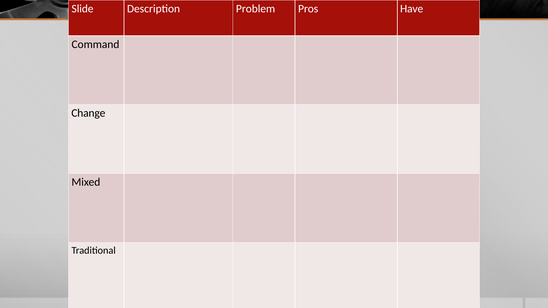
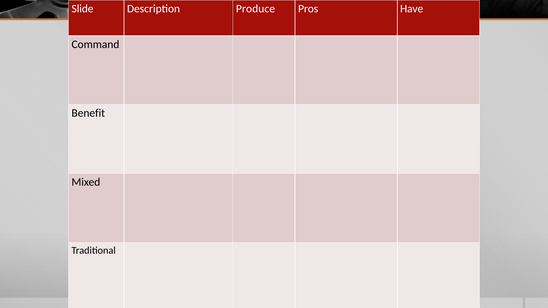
Problem: Problem -> Produce (256, 9)
Change: Change -> Benefit (88, 113)
